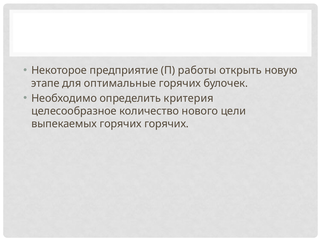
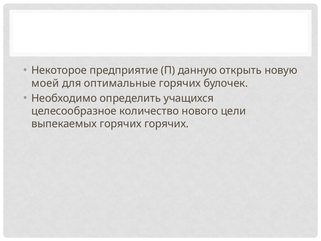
работы: работы -> данную (197, 70)
этапе: этапе -> моей (45, 83)
критерия: критерия -> учащихся (189, 98)
